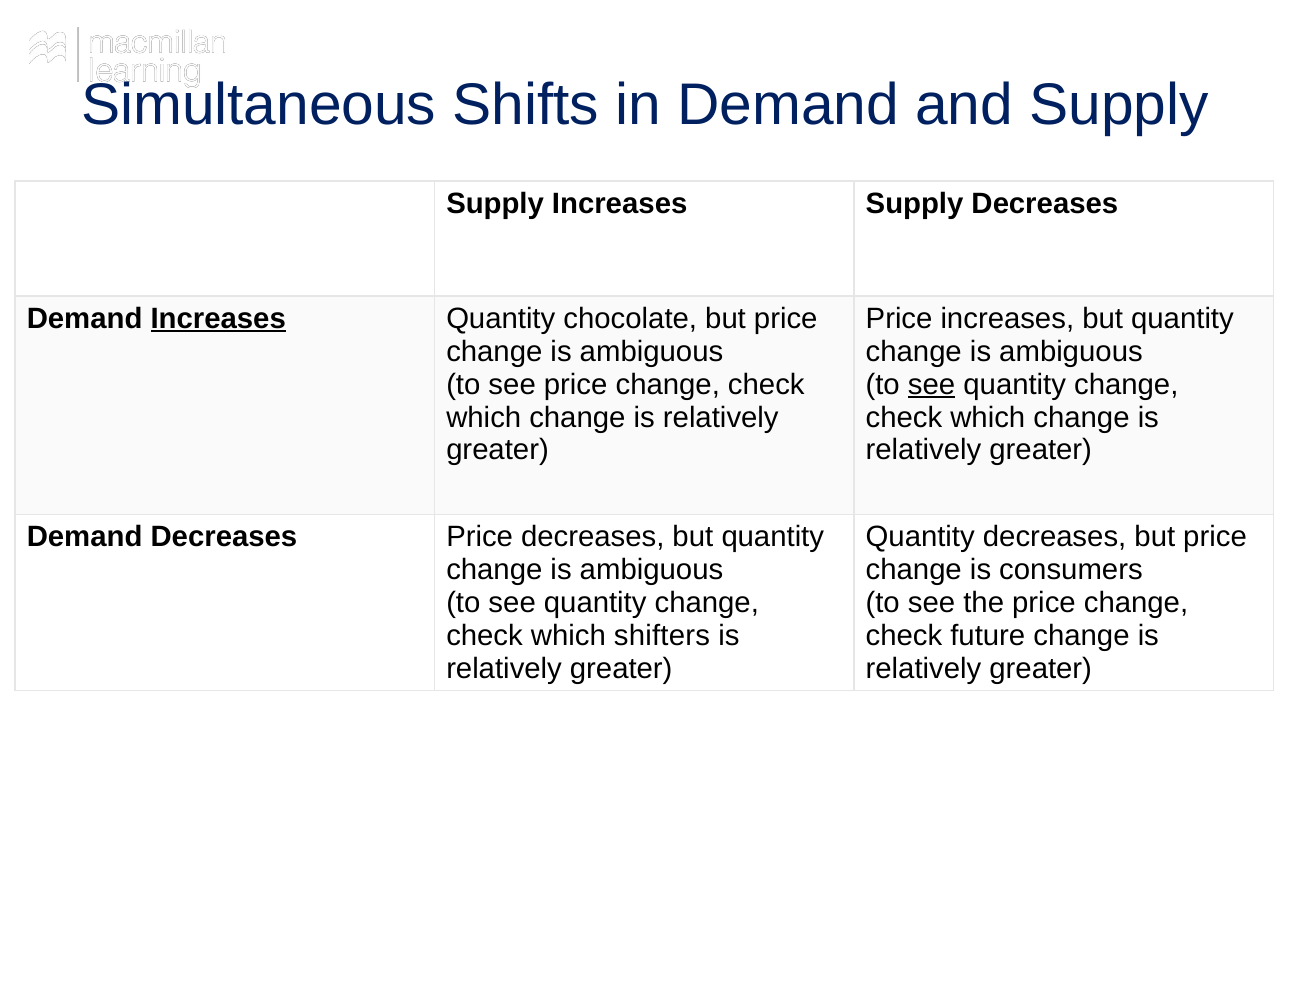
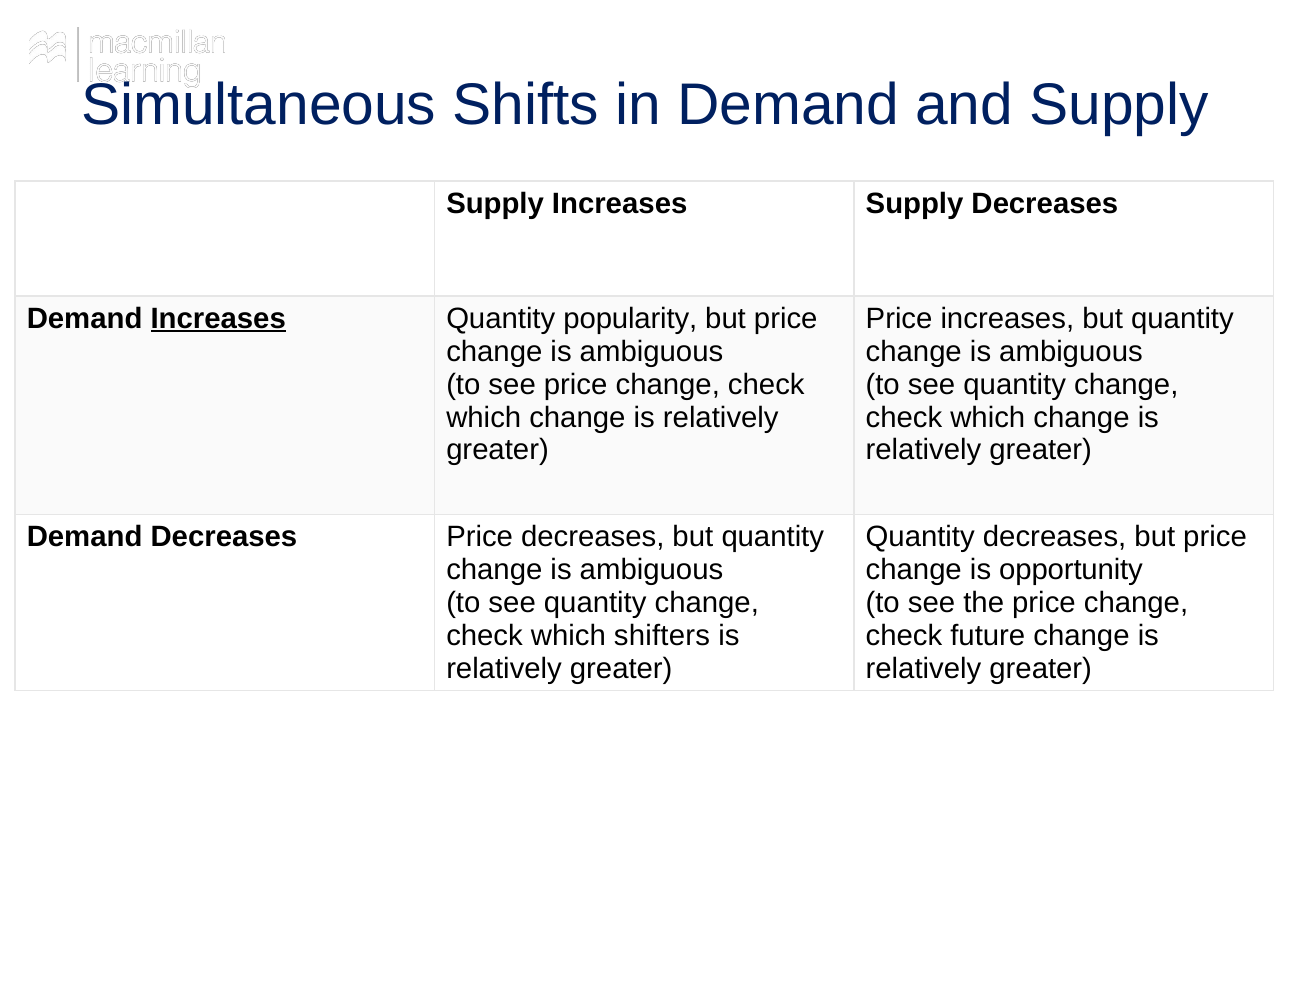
chocolate: chocolate -> popularity (630, 319)
see underline: present -> none (932, 384)
consumers: consumers -> opportunity (1071, 570)
